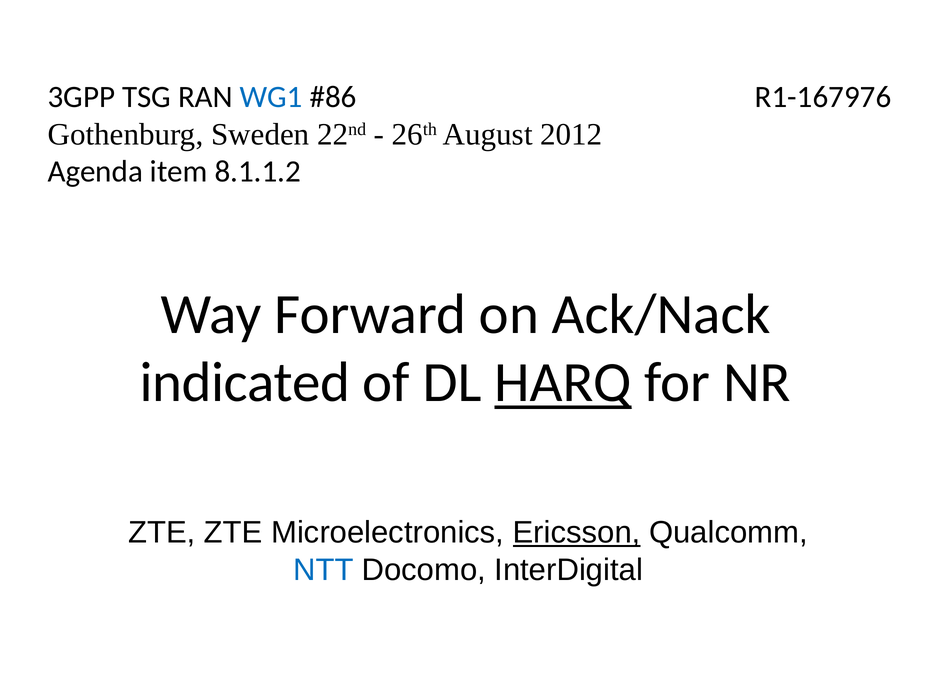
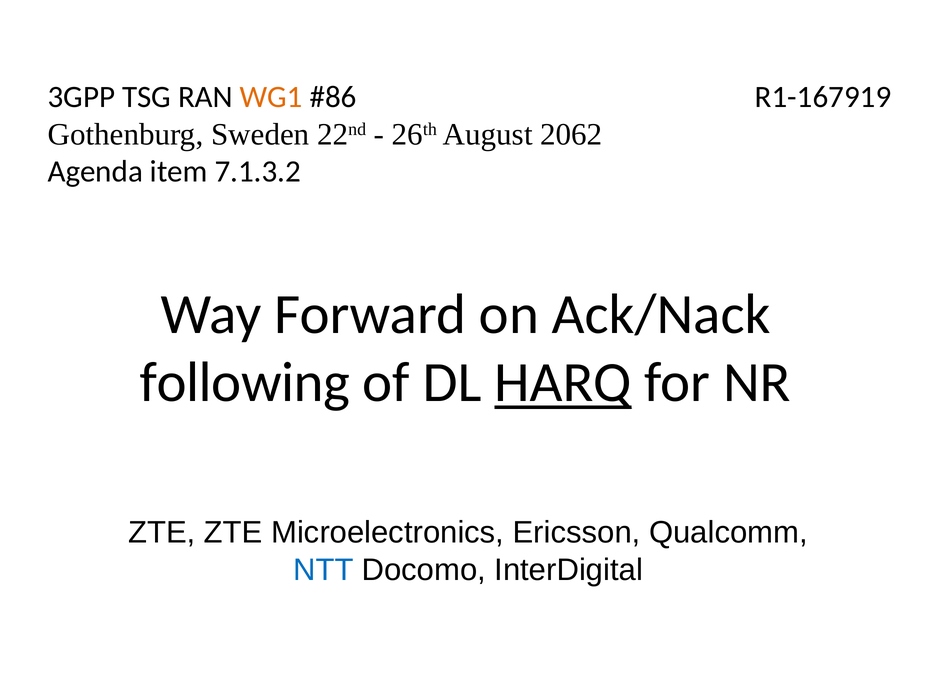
WG1 colour: blue -> orange (271, 97)
R1-167976: R1-167976 -> R1-167919 (823, 97)
2012: 2012 -> 2062 (571, 134)
8.1.1.2: 8.1.1.2 -> 7.1.3.2 (258, 172)
indicated: indicated -> following (245, 383)
Ericsson underline: present -> none (577, 533)
